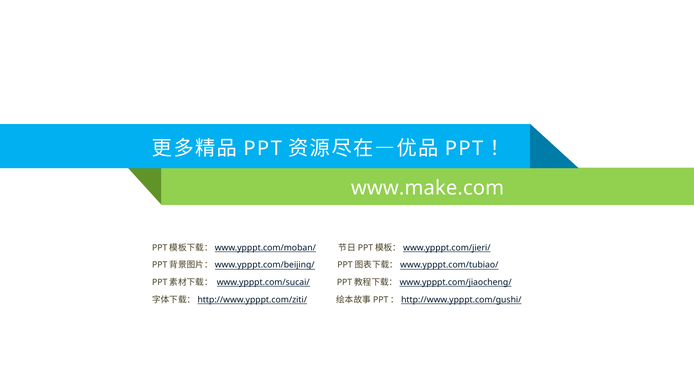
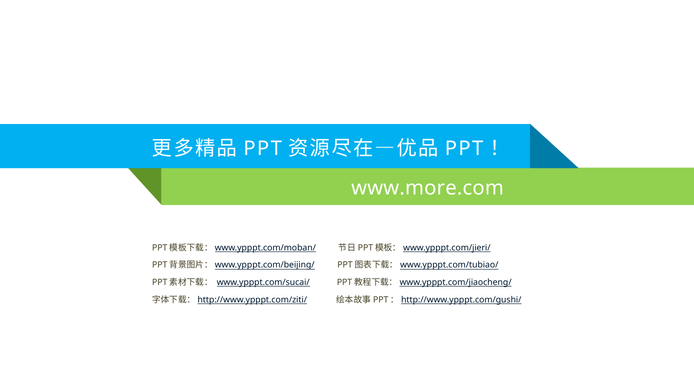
www.make.com: www.make.com -> www.more.com (427, 188)
